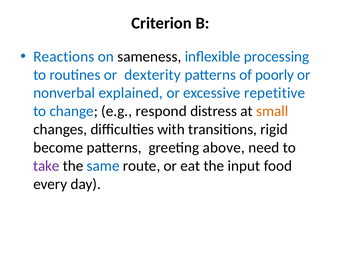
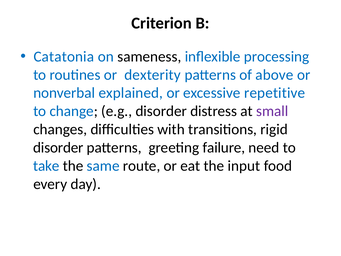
Reactions: Reactions -> Catatonia (64, 56)
poorly: poorly -> above (274, 75)
e.g respond: respond -> disorder (161, 111)
small colour: orange -> purple (272, 111)
become: become -> disorder (58, 147)
above: above -> failure (224, 147)
take colour: purple -> blue (46, 166)
